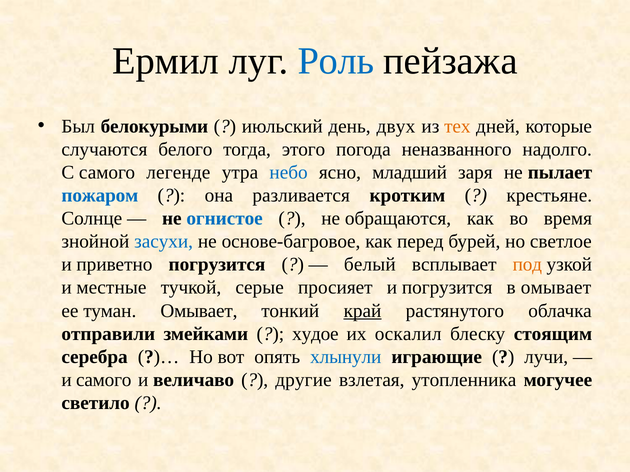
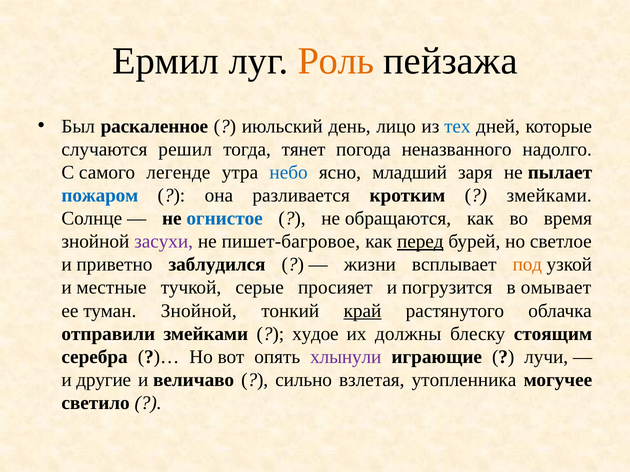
Роль colour: blue -> orange (336, 61)
белокурыми: белокурыми -> раскаленное (154, 126)
двух: двух -> лицо (396, 126)
тех colour: orange -> blue (457, 126)
белого: белого -> решил (185, 149)
этого: этого -> тянет (304, 149)
крестьяне: крестьяне -> змейками (549, 196)
засухи colour: blue -> purple (164, 242)
основе-багровое: основе-багровое -> пишет-багровое (291, 242)
перед underline: none -> present (420, 242)
приветно погрузится: погрузится -> заблудился (217, 265)
белый: белый -> жизни (370, 265)
туман Омывает: Омывает -> Знойной (199, 311)
оскалил: оскалил -> должны (408, 334)
хлынули colour: blue -> purple (346, 357)
и самого: самого -> другие (104, 380)
другие: другие -> сильно (304, 380)
